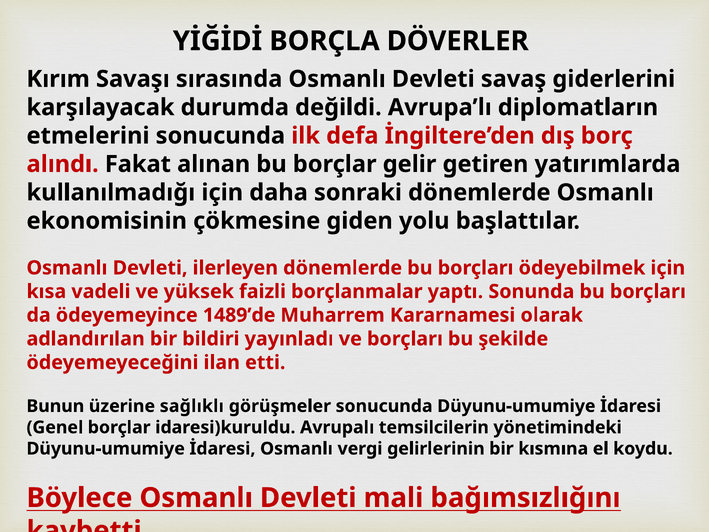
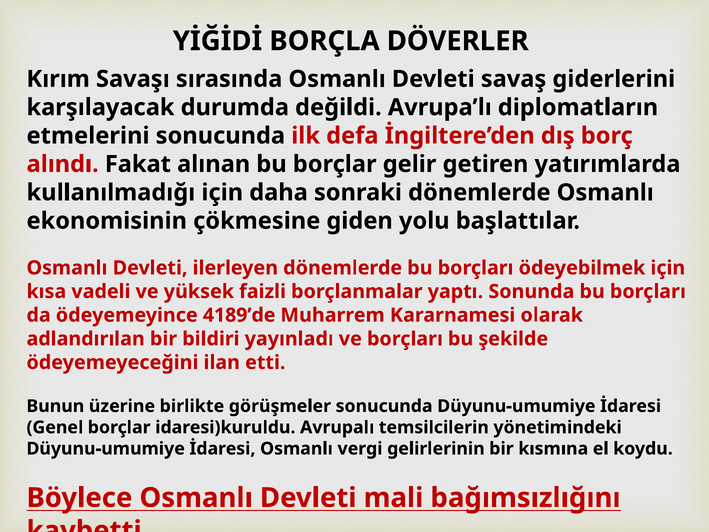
1489’de: 1489’de -> 4189’de (239, 315)
sağlıklı: sağlıklı -> birlikte (192, 406)
